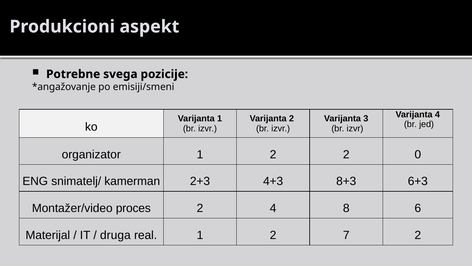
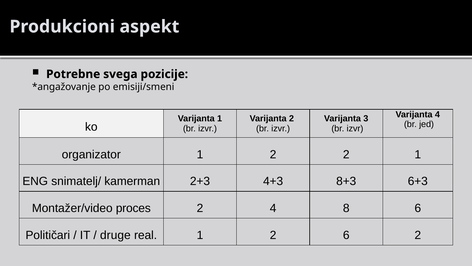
2 0: 0 -> 1 (418, 154)
Materijal: Materijal -> Političari (48, 235)
druga: druga -> druge (115, 235)
2 7: 7 -> 6 (346, 235)
